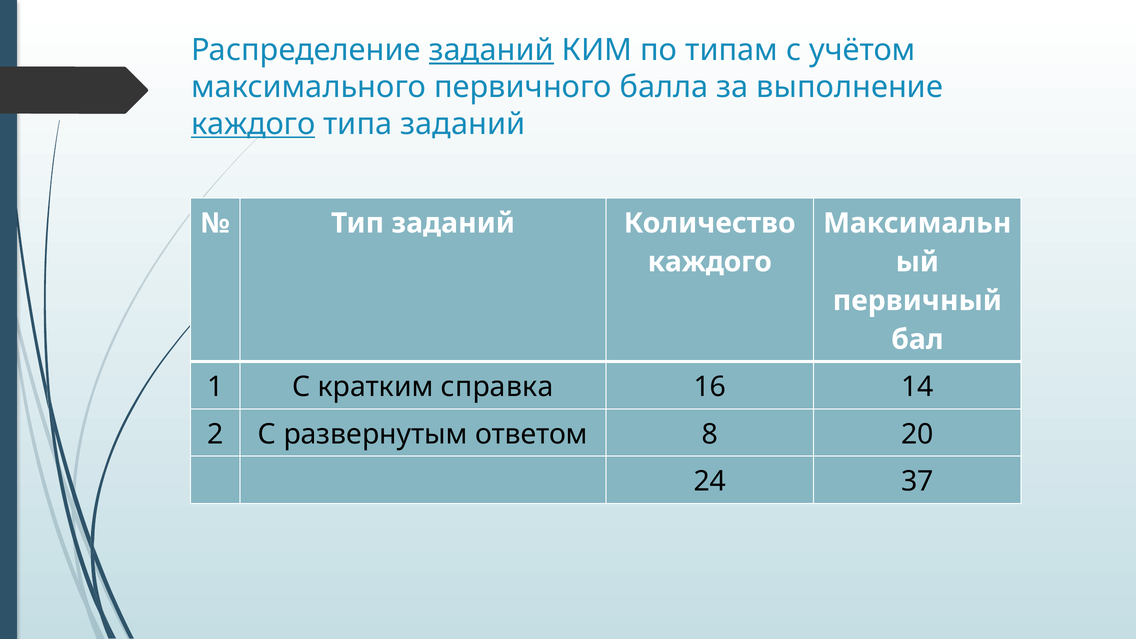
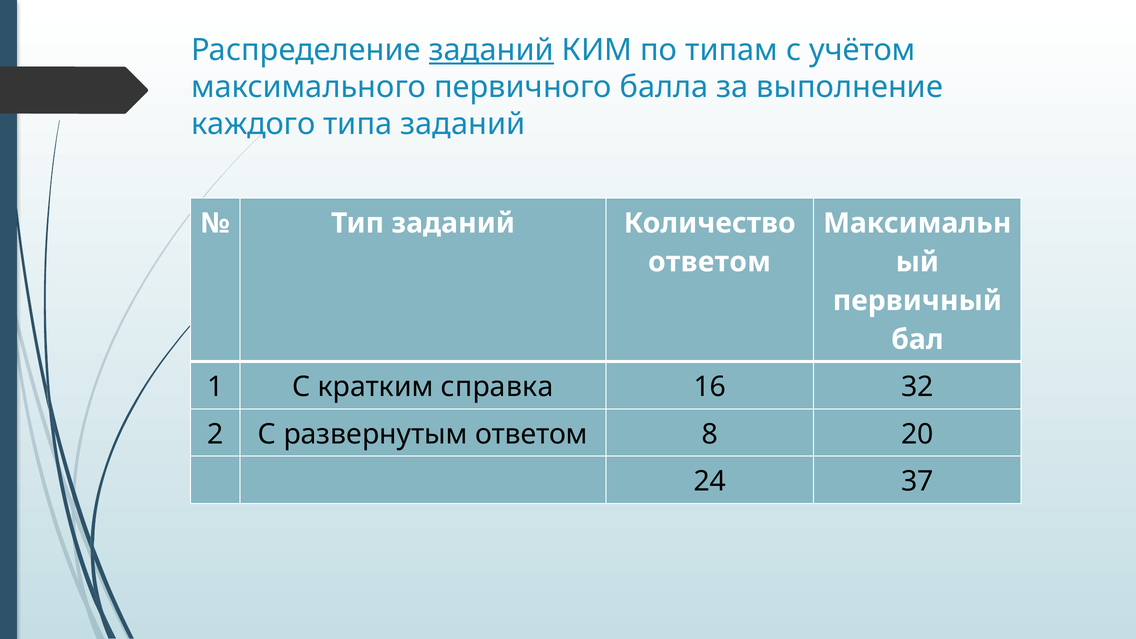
каждого underline: present -> none (253, 124)
каждого: каждого -> ответом (710, 262)
14: 14 -> 32 (917, 387)
